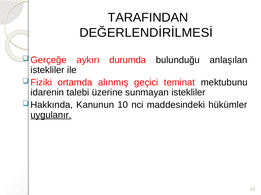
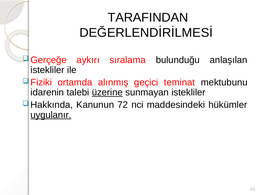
durumda: durumda -> sıralama (128, 60)
üzerine underline: none -> present (107, 93)
10: 10 -> 72 (123, 105)
